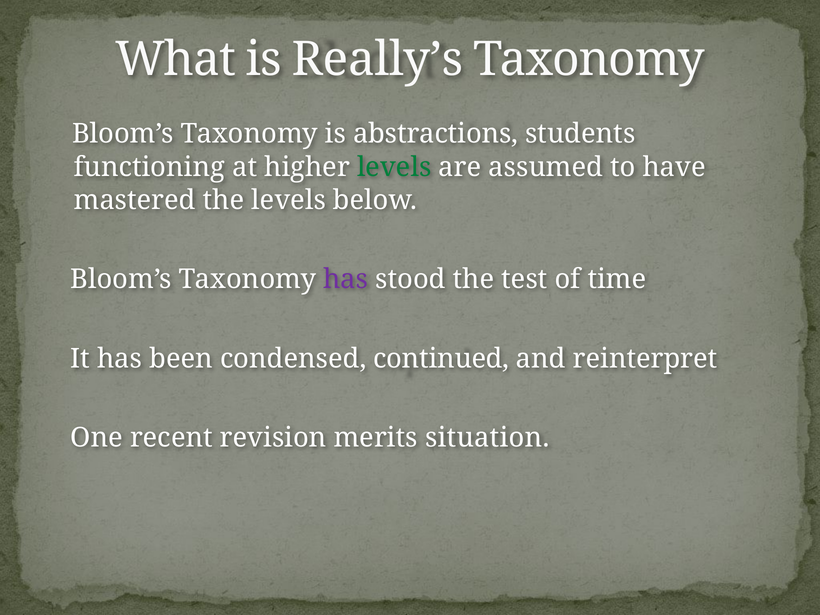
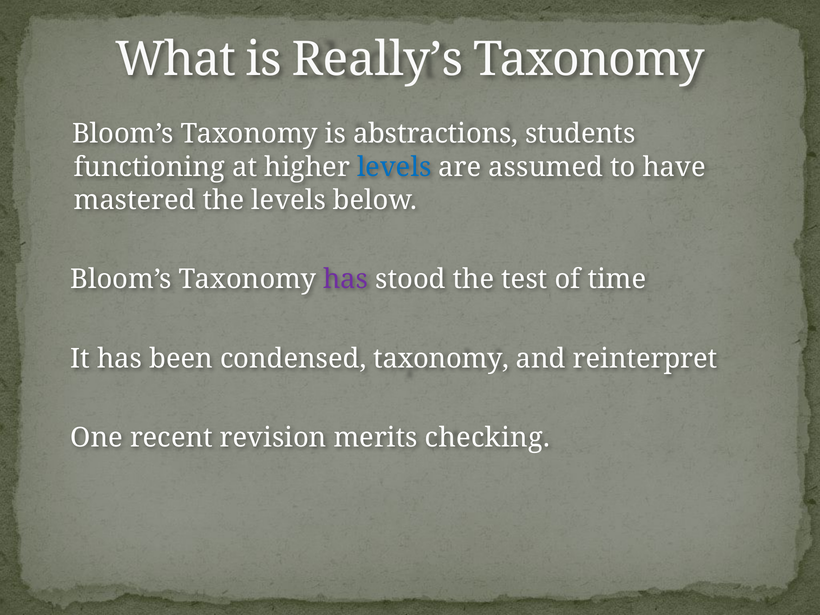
levels colour: green -> blue (394, 167)
condensed continued: continued -> taxonomy (441, 359)
situation: situation -> checking (487, 438)
